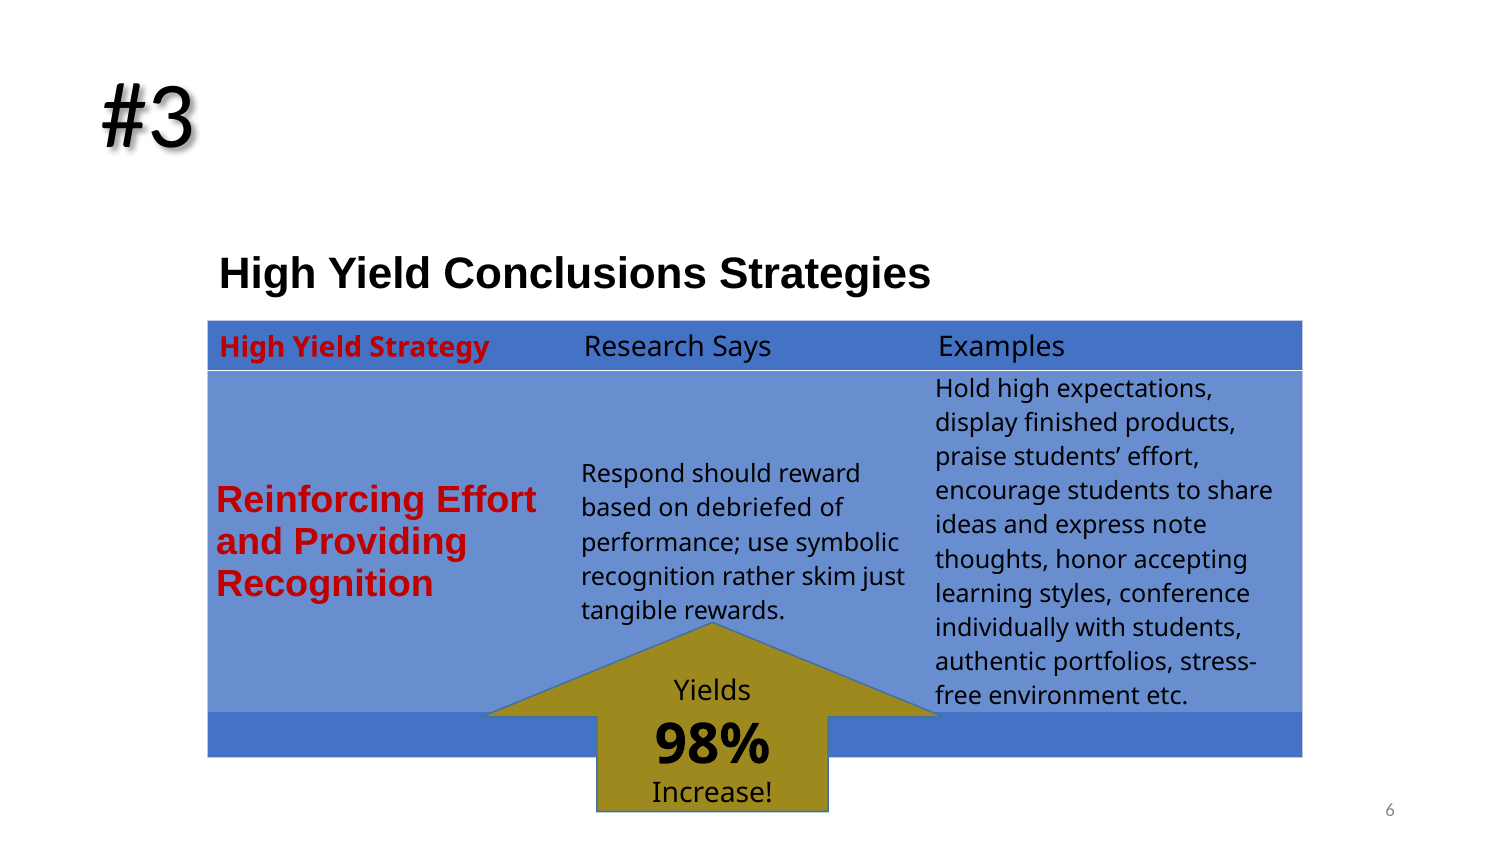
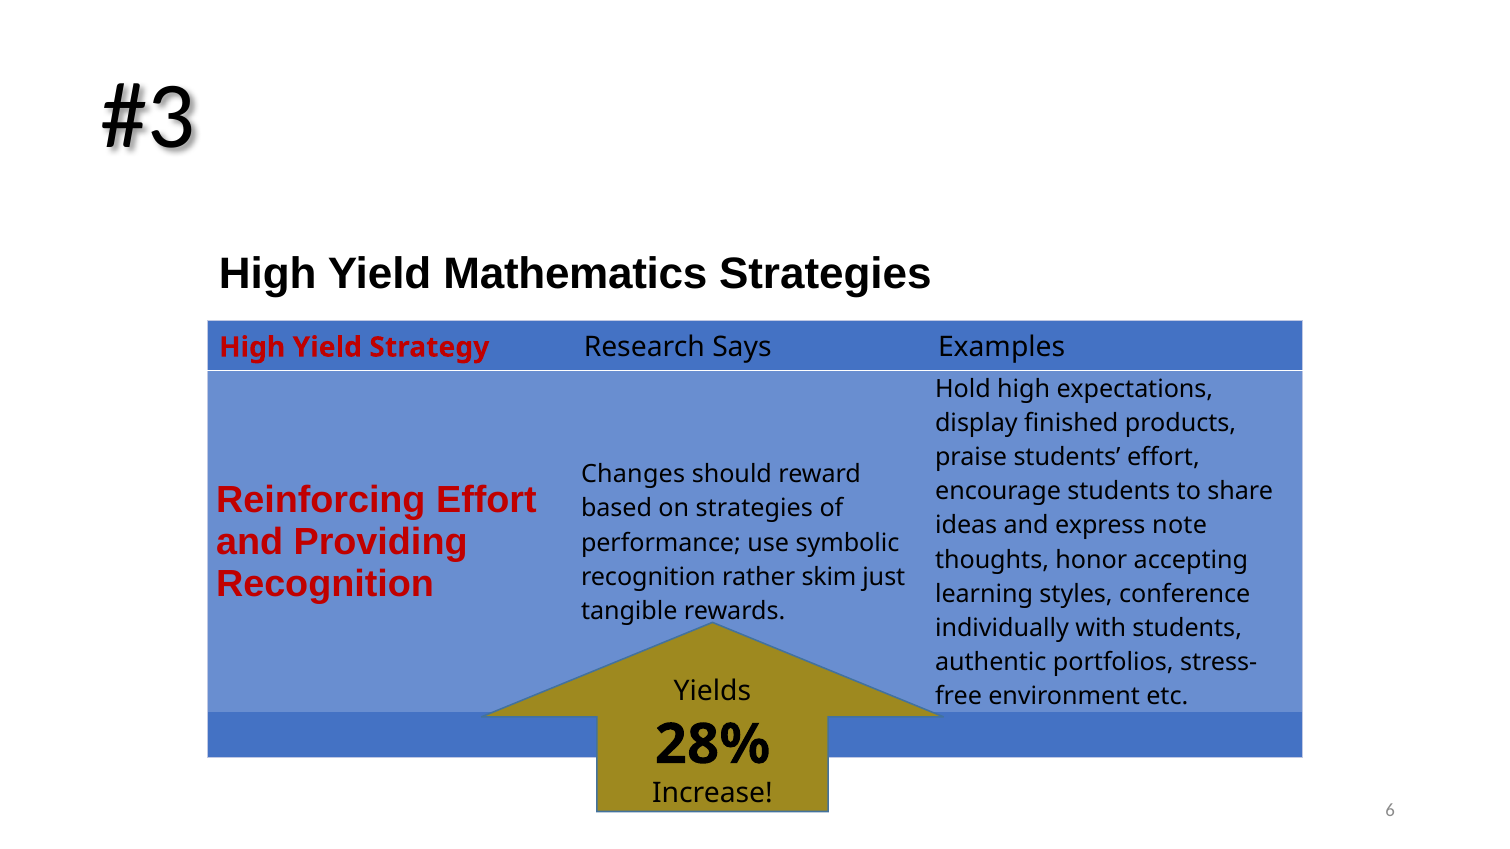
Conclusions: Conclusions -> Mathematics (575, 275)
Respond: Respond -> Changes (633, 475)
on debriefed: debriefed -> strategies (754, 509)
98%: 98% -> 28% (713, 745)
